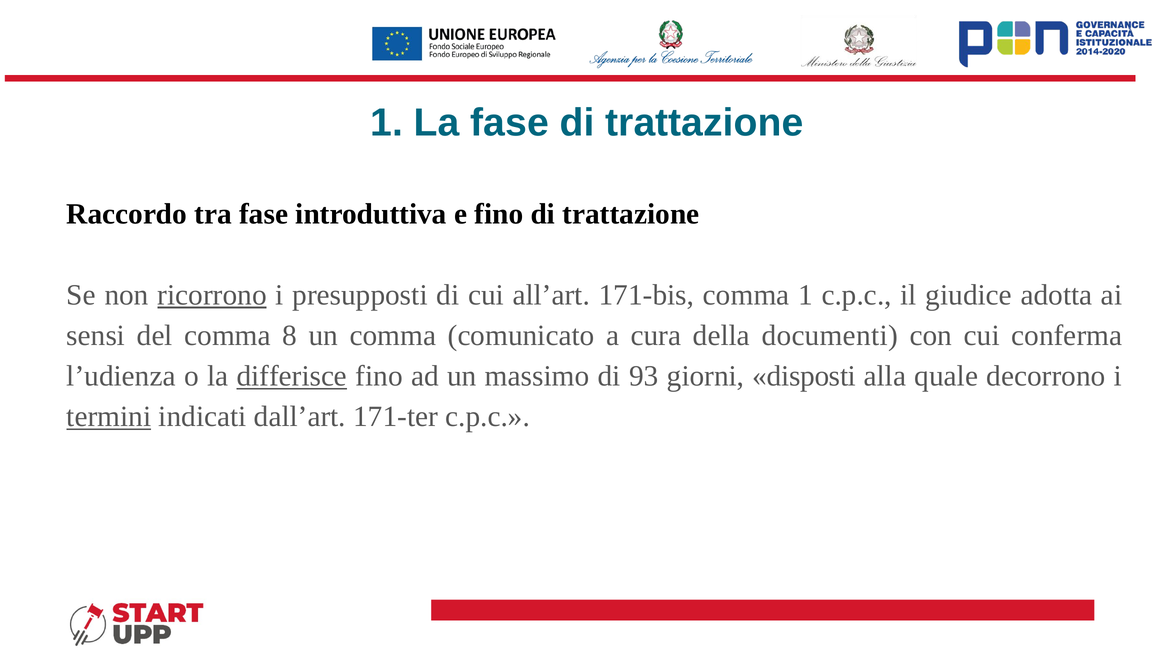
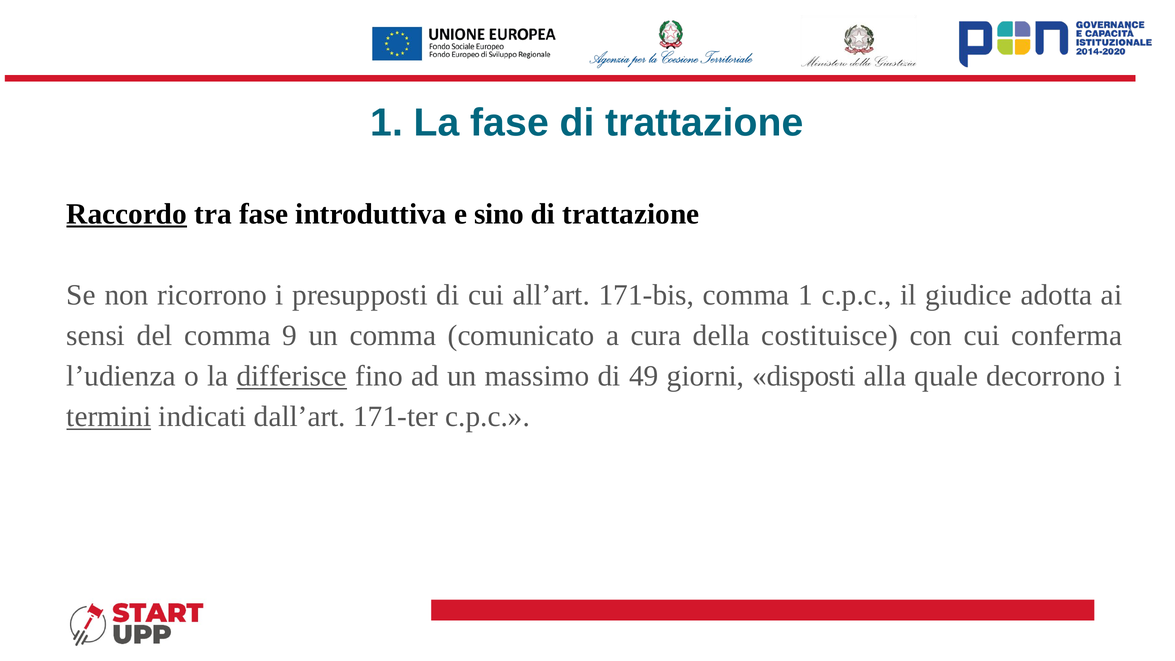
Raccordo underline: none -> present (127, 214)
e fino: fino -> sino (499, 214)
ricorrono underline: present -> none (212, 295)
8: 8 -> 9 (290, 335)
documenti: documenti -> costituisce (830, 335)
93: 93 -> 49 (644, 376)
